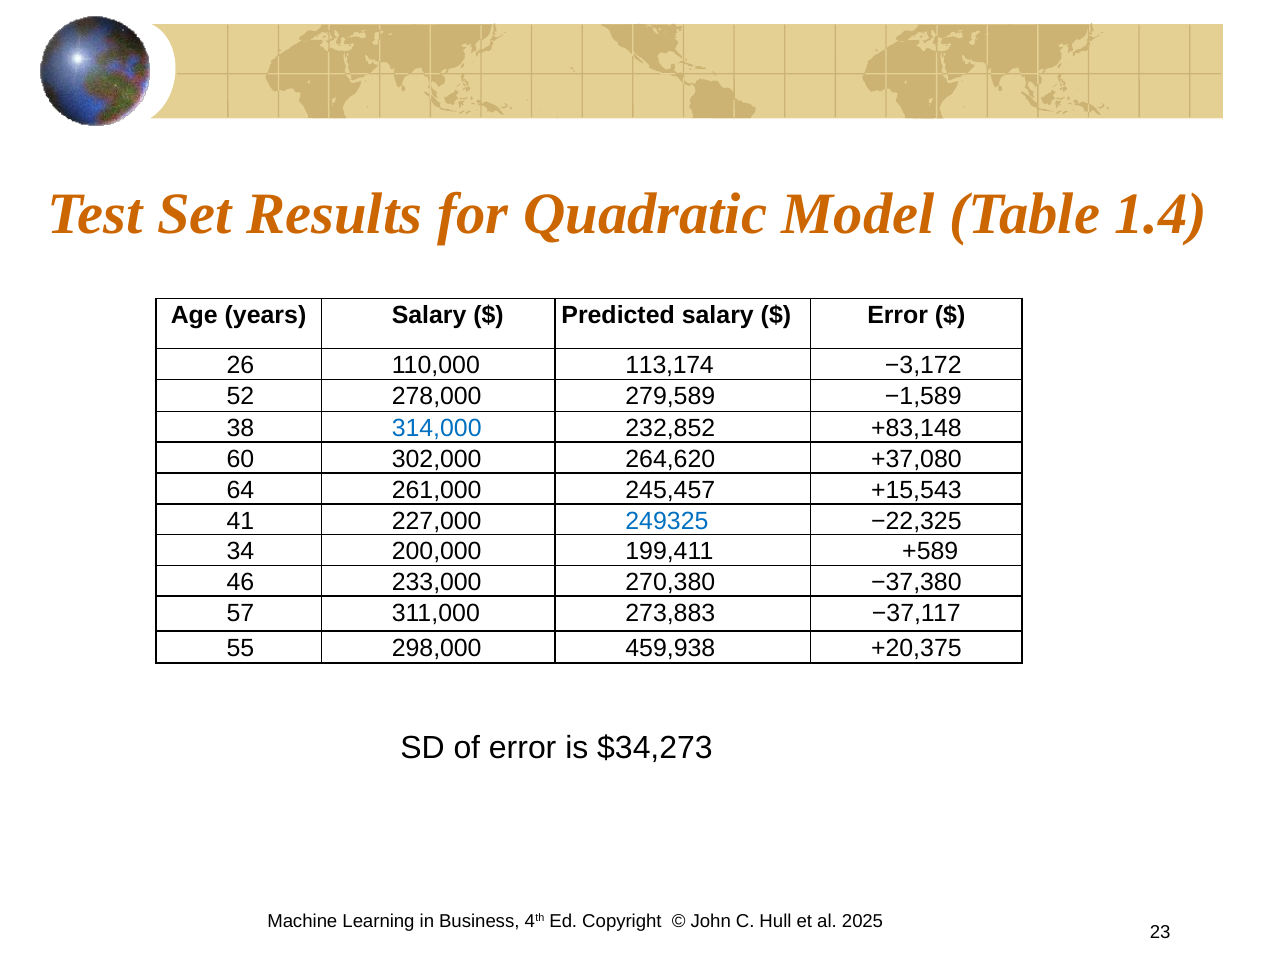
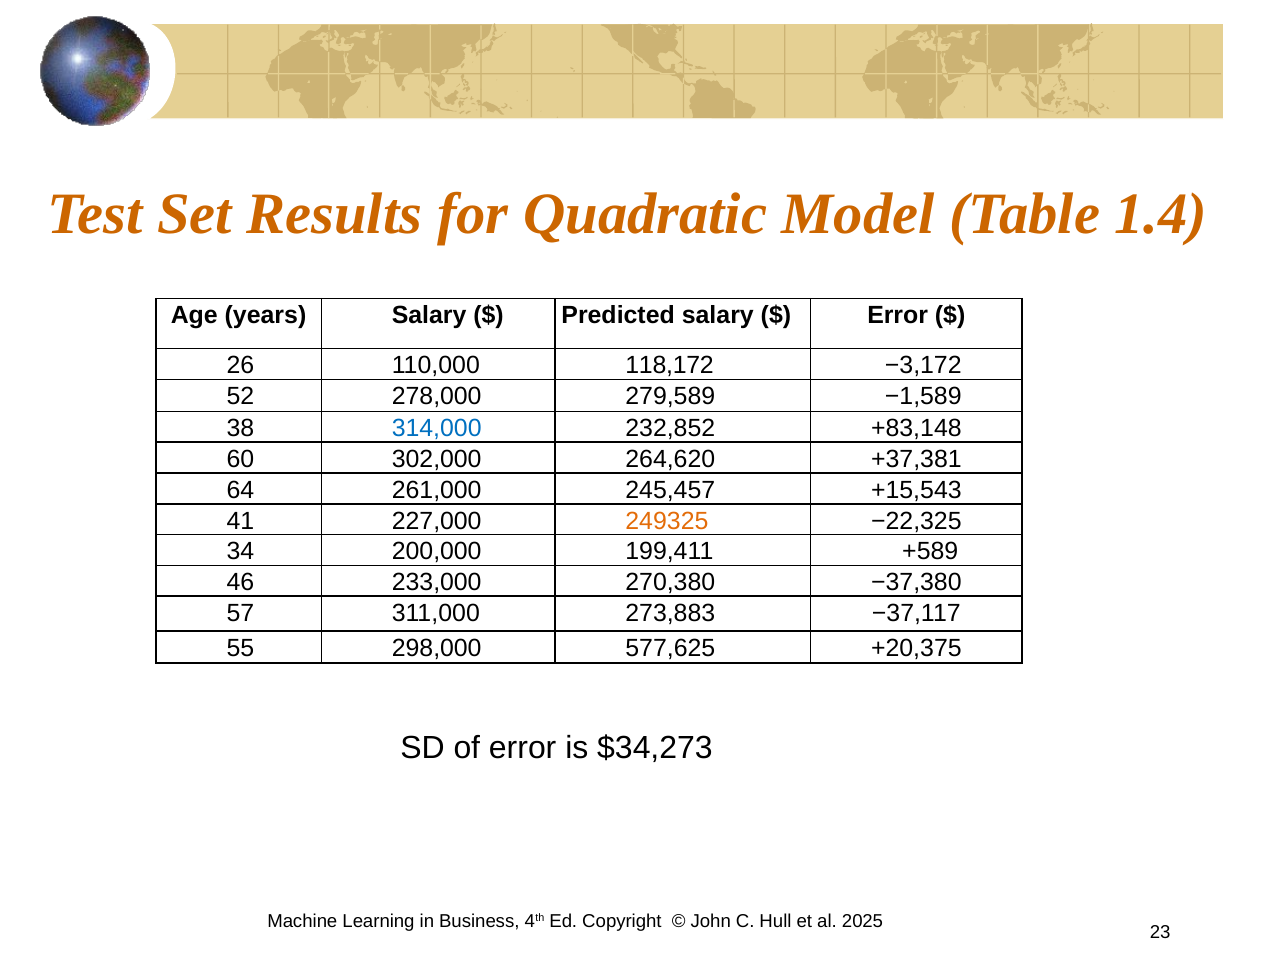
113,174: 113,174 -> 118,172 (670, 366)
+37,080: +37,080 -> +37,381 (916, 460)
249325 colour: blue -> orange (667, 521)
459,938: 459,938 -> 577,625 (670, 648)
